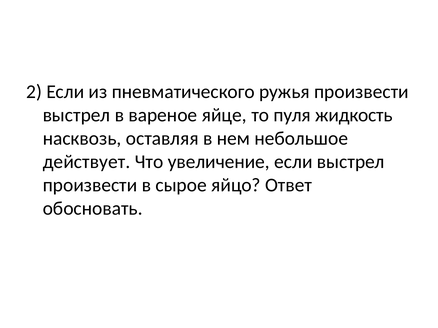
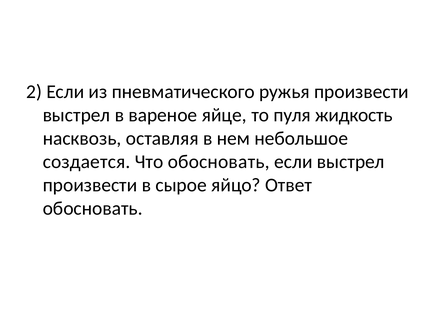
действует: действует -> создается (87, 162)
Что увеличение: увеличение -> обосновать (219, 162)
